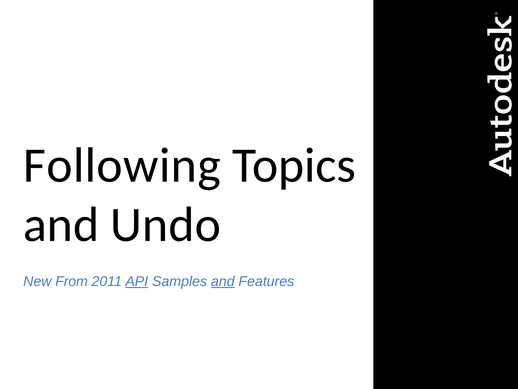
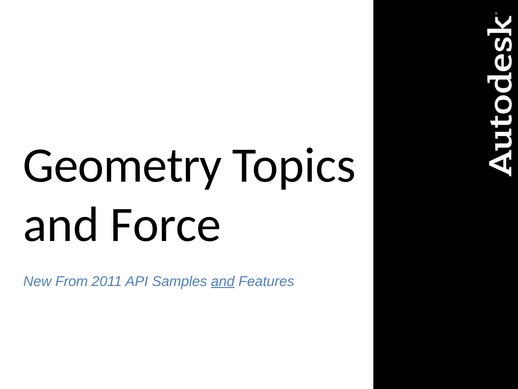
Following: Following -> Geometry (122, 165)
Undo: Undo -> Force (166, 225)
API underline: present -> none (137, 281)
